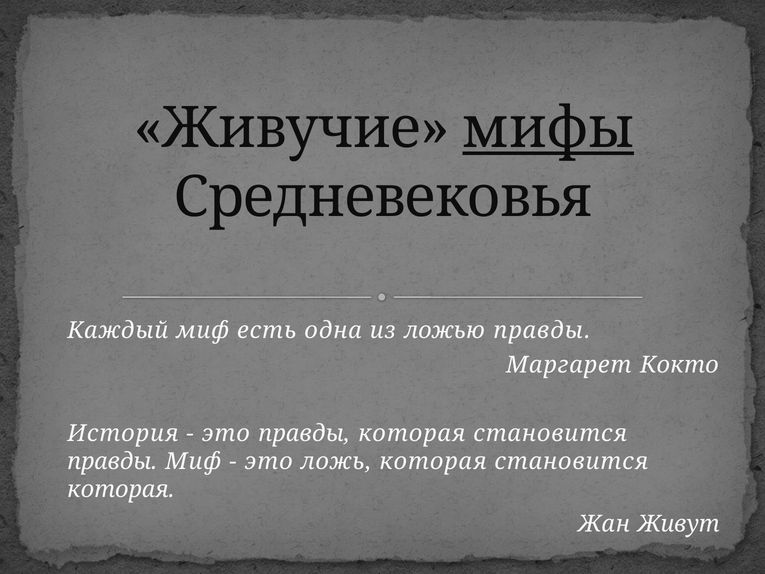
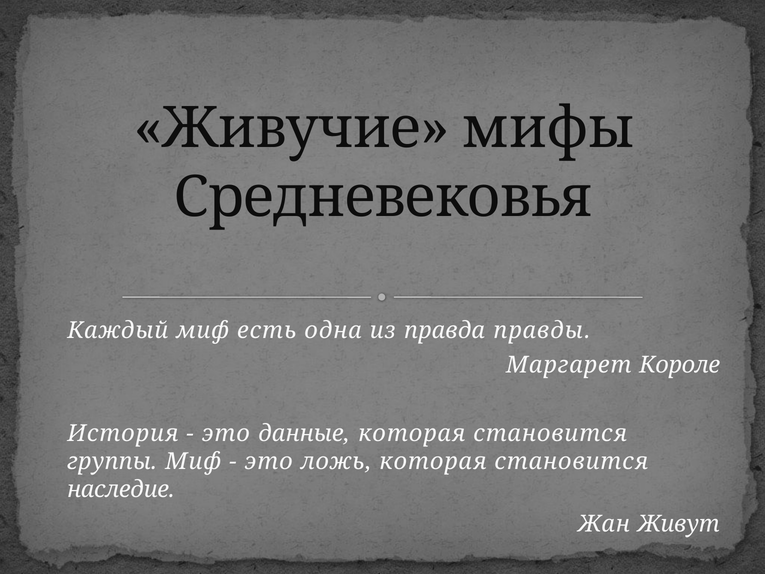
мифы underline: present -> none (548, 128)
ложью: ложью -> правда (445, 330)
Кокто: Кокто -> Короле (680, 365)
это правды: правды -> данные (304, 433)
правды: правды -> группы (112, 462)
которая: которая -> наследие (121, 490)
